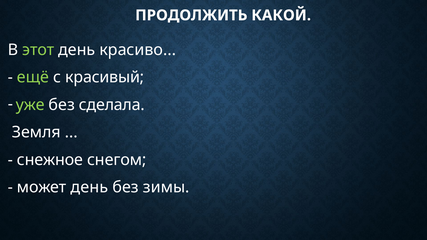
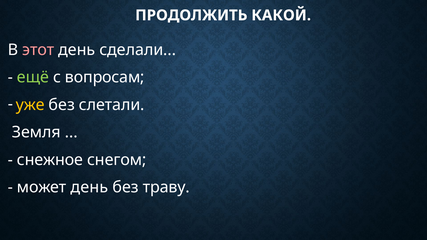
этот colour: light green -> pink (38, 50)
красиво: красиво -> сделали (138, 50)
красивый: красивый -> вопросам (105, 77)
уже colour: light green -> yellow (30, 105)
сделала: сделала -> слетали (112, 105)
зимы: зимы -> траву (166, 187)
